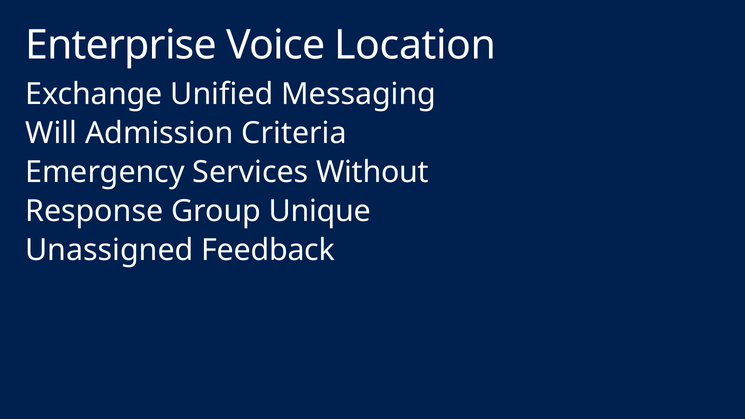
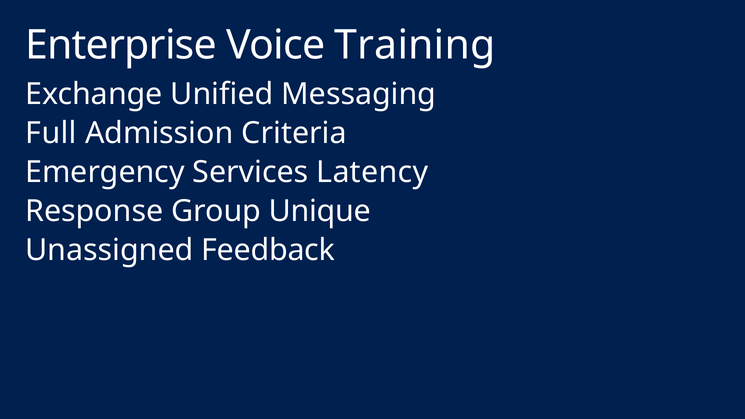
Location: Location -> Training (415, 45)
Will: Will -> Full (51, 133)
Without: Without -> Latency (372, 172)
